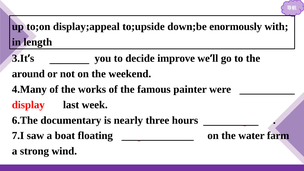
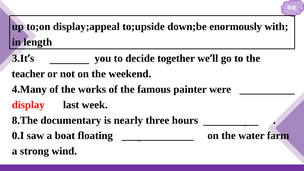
improve: improve -> together (176, 58)
around: around -> teacher (28, 74)
6.The: 6.The -> 8.The (25, 120)
7.I: 7.I -> 0.I (18, 136)
